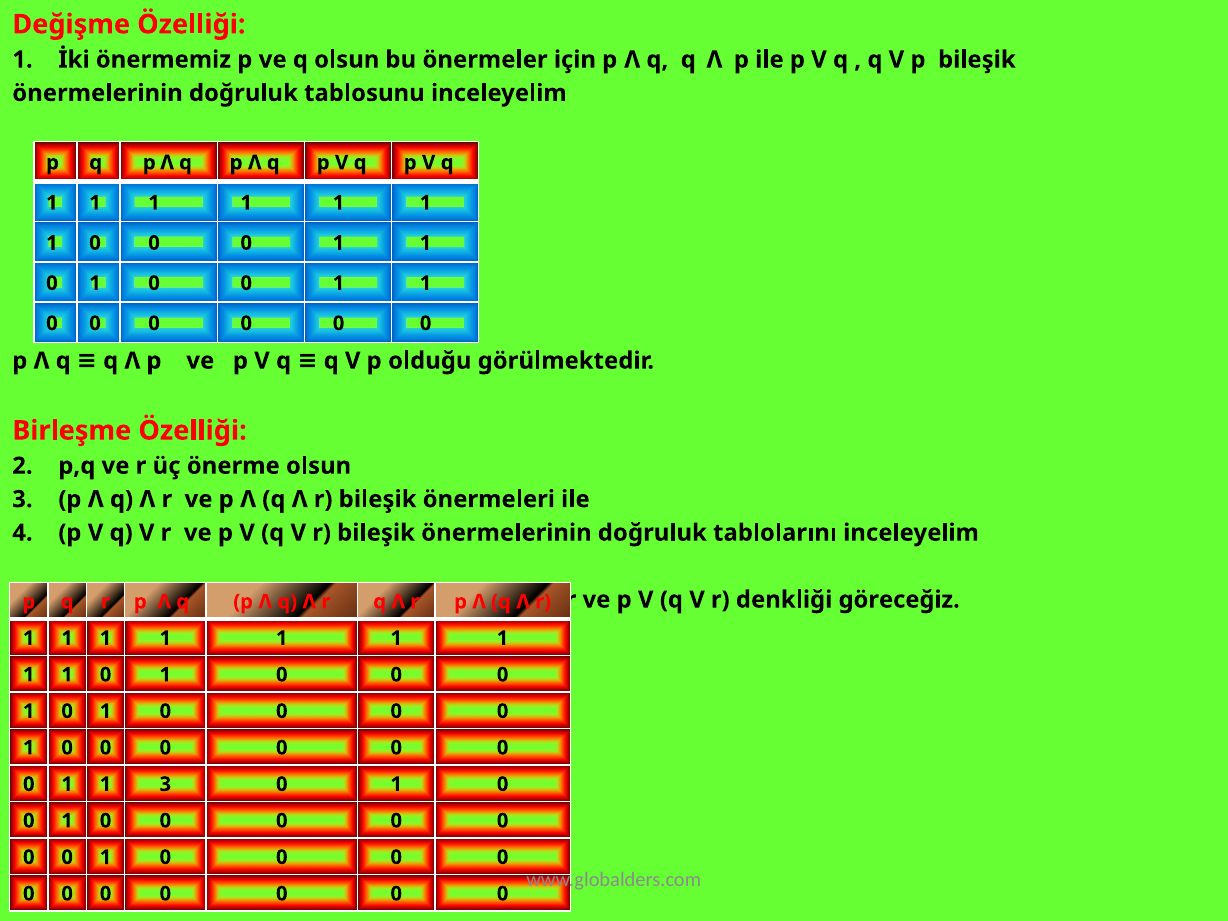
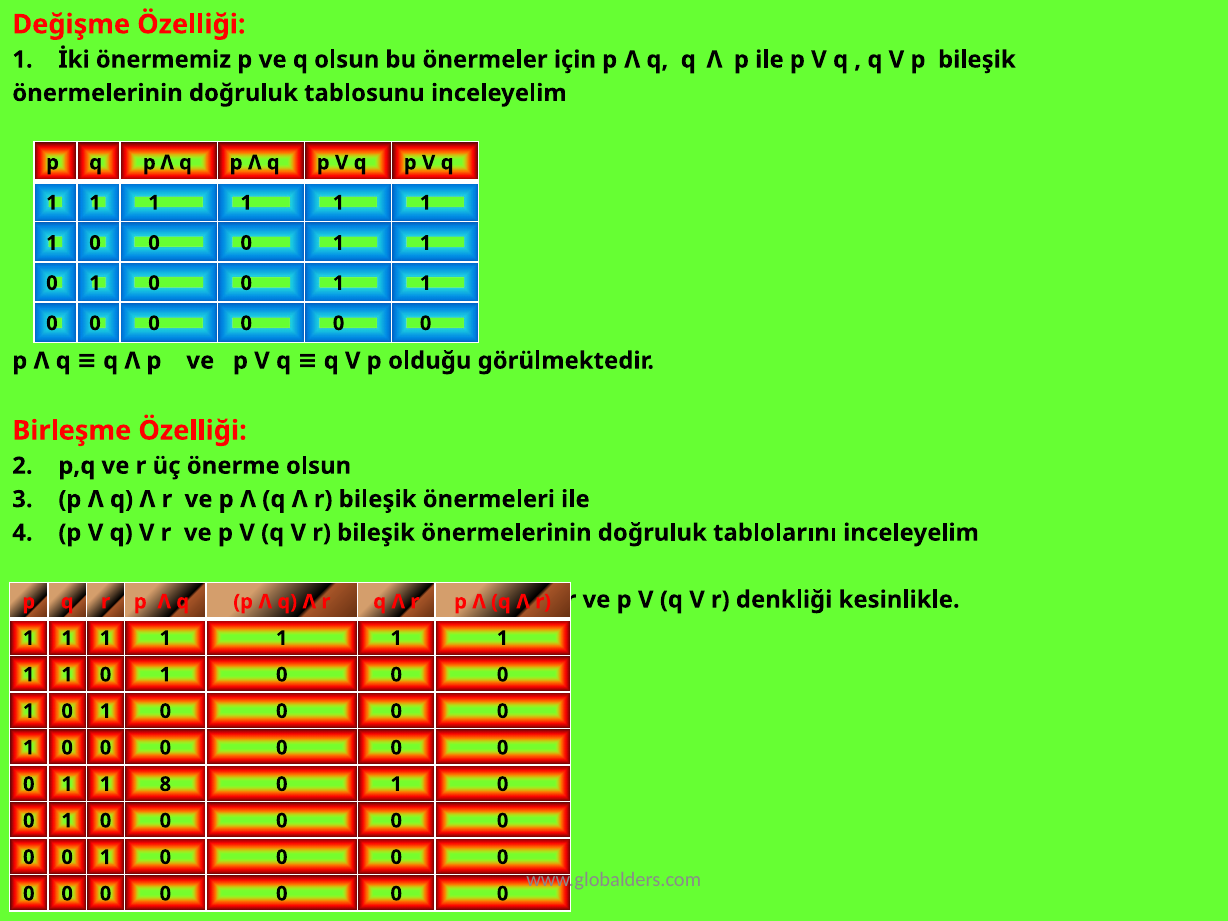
göreceğiz: göreceğiz -> kesinlikle (899, 600)
1 3: 3 -> 8 (165, 784)
